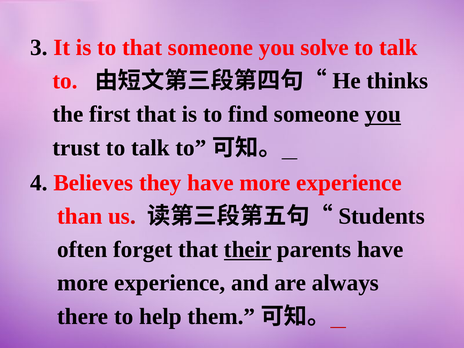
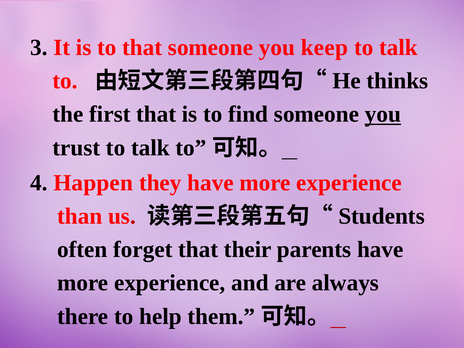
solve: solve -> keep (324, 48)
Believes: Believes -> Happen (93, 183)
their underline: present -> none (248, 250)
